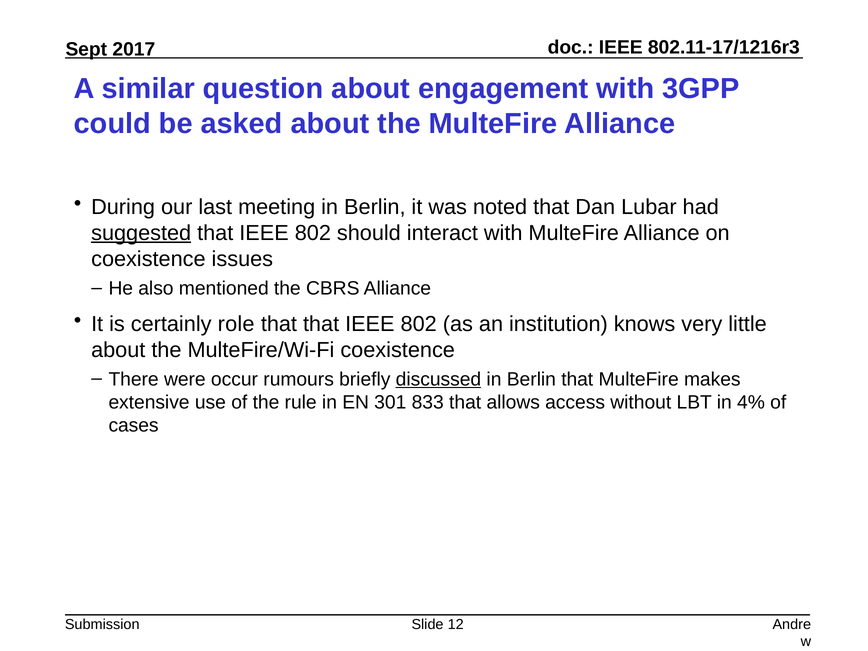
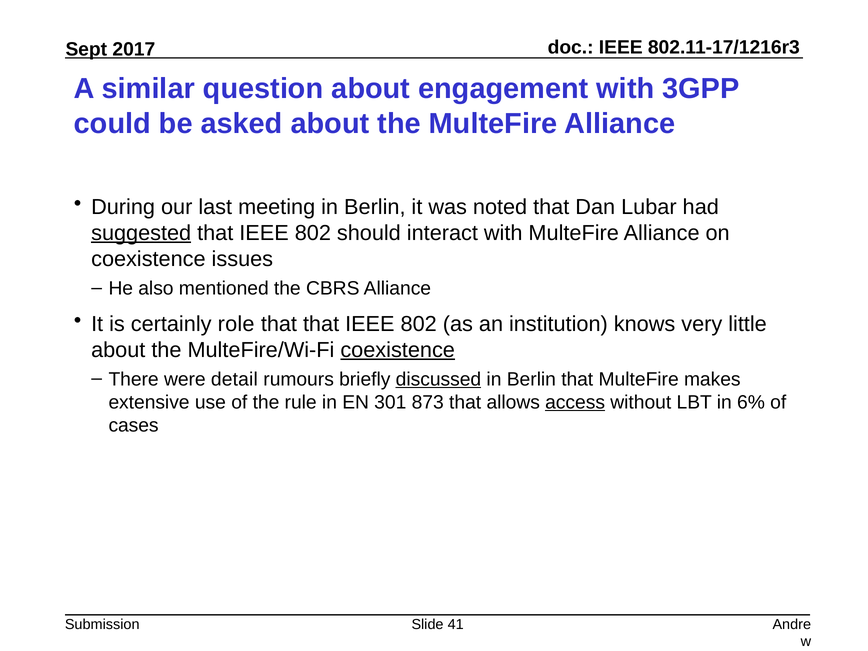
coexistence underline: none -> present (398, 350)
occur: occur -> detail (234, 379)
833: 833 -> 873 (428, 402)
access underline: none -> present (575, 402)
4%: 4% -> 6% (751, 402)
12: 12 -> 41 (456, 624)
